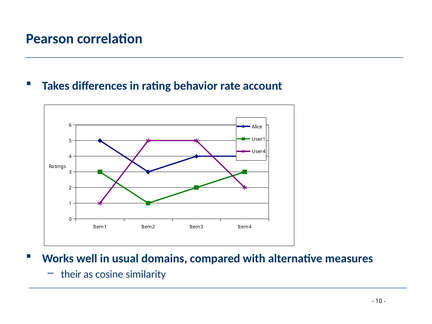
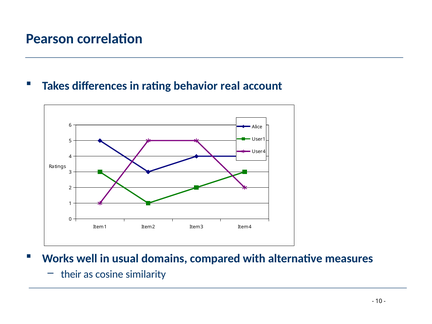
rate: rate -> real (230, 86)
